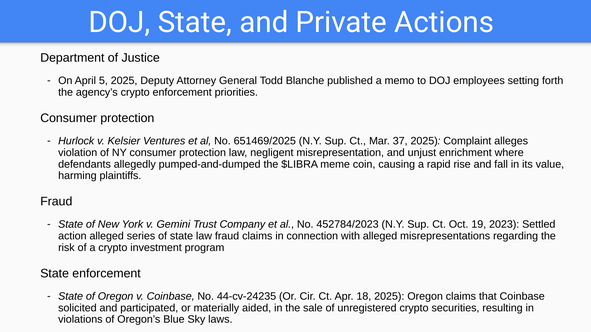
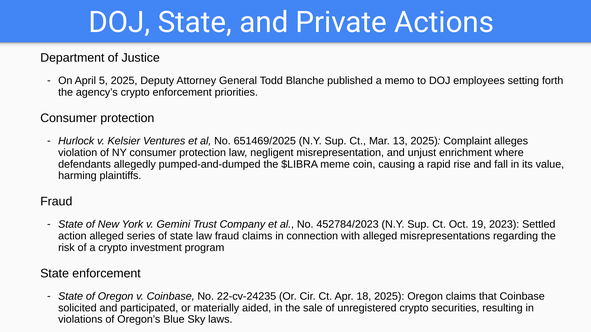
37: 37 -> 13 (400, 141)
44-cv-24235: 44-cv-24235 -> 22-cv-24235 (247, 297)
